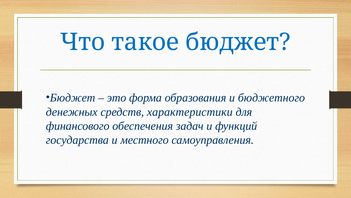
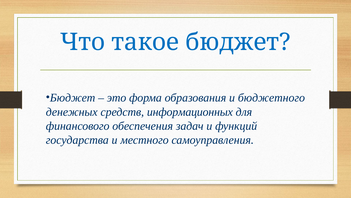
характеристики: характеристики -> информационных (190, 112)
